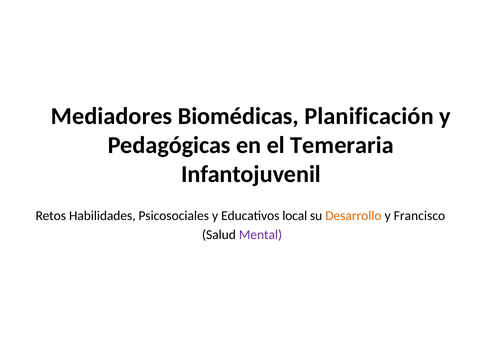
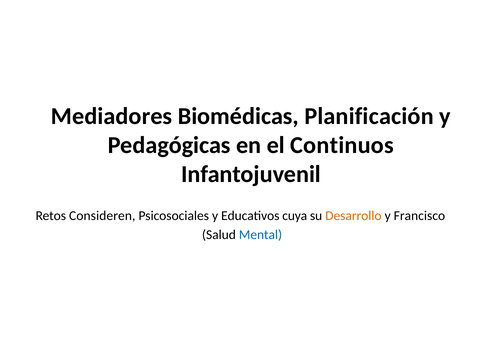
Temeraria: Temeraria -> Continuos (342, 145)
Habilidades: Habilidades -> Consideren (102, 216)
local: local -> cuya (295, 216)
Mental colour: purple -> blue (260, 235)
